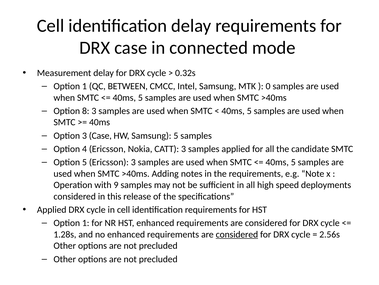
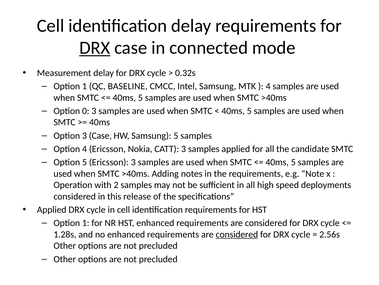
DRX underline: none -> present (95, 48)
BETWEEN: BETWEEN -> BASELINE (128, 86)
0: 0 -> 4 (268, 86)
8: 8 -> 0 (86, 111)
9: 9 -> 2 (116, 185)
